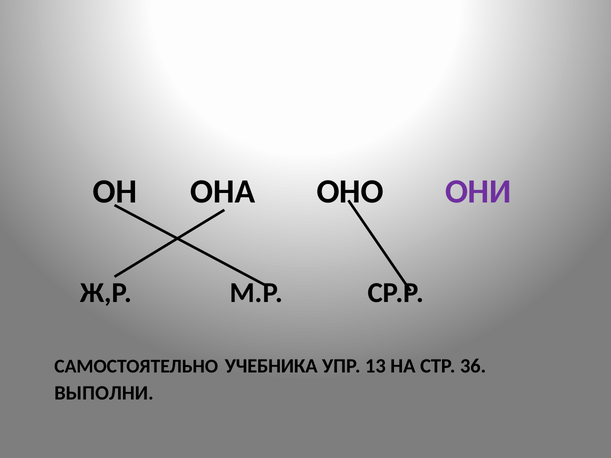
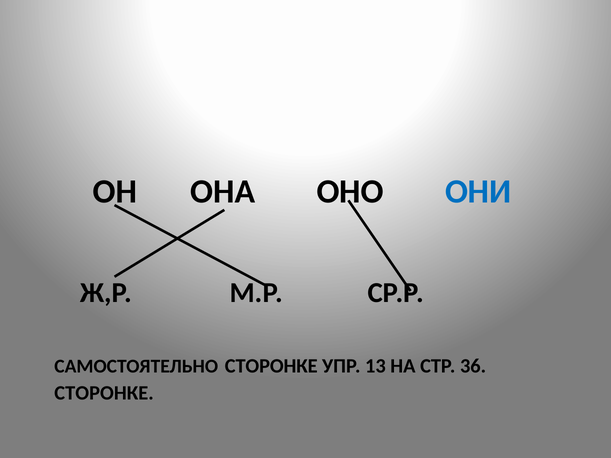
ОНИ colour: purple -> blue (478, 191)
САМОСТОЯТЕЛЬНО УЧЕБНИКА: УЧЕБНИКА -> СТОРОНКЕ (271, 366)
ВЫПОЛНИ: ВЫПОЛНИ -> СТОРОНКЕ (104, 393)
